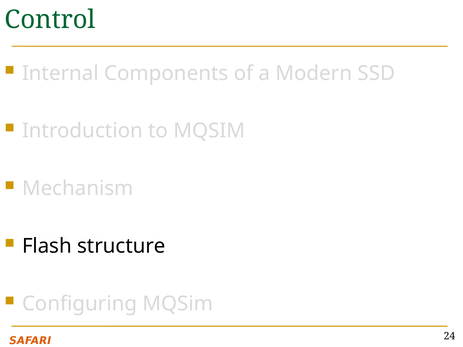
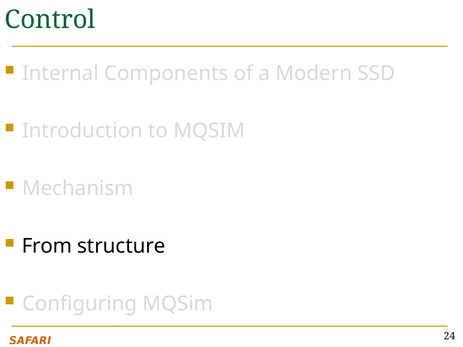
Flash: Flash -> From (47, 246)
